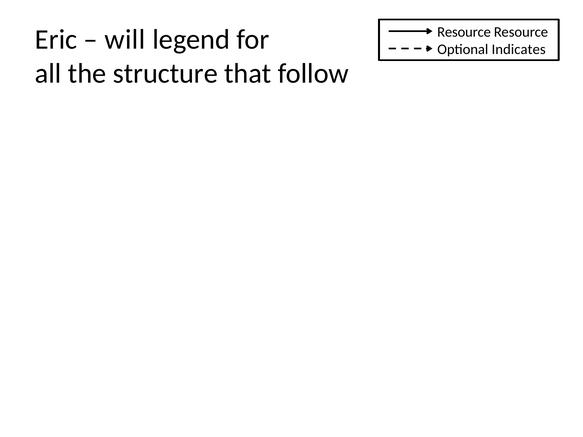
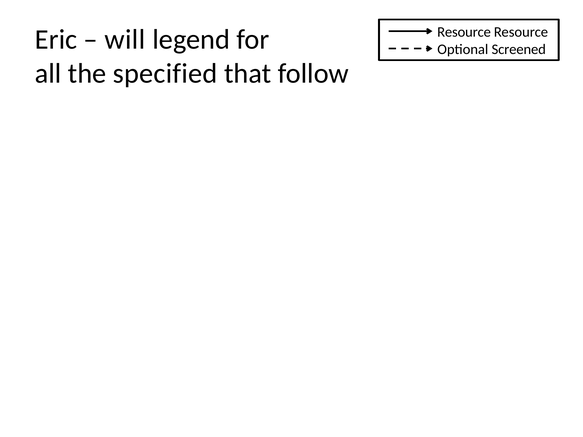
Indicates: Indicates -> Screened (519, 50)
structure: structure -> specified (165, 73)
